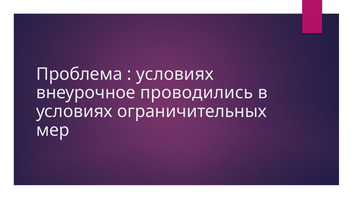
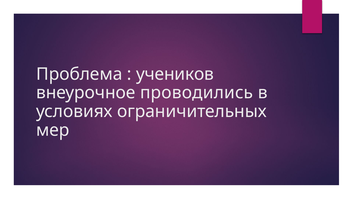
условиях: условиях -> учеников (175, 74)
